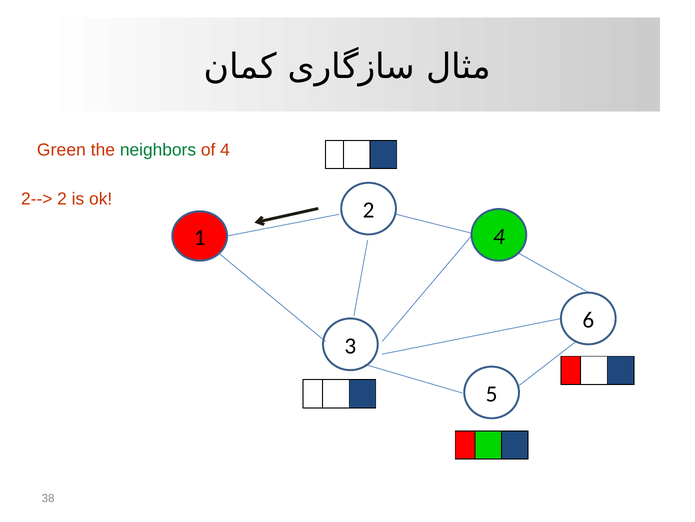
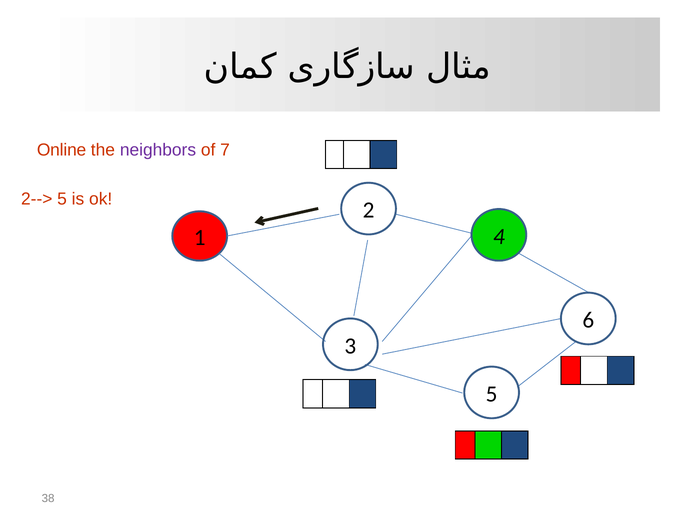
Green: Green -> Online (62, 150)
neighbors colour: green -> purple (158, 150)
of 4: 4 -> 7 (225, 150)
2--> 2: 2 -> 5 (62, 199)
